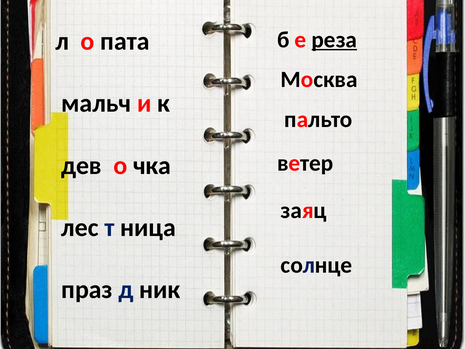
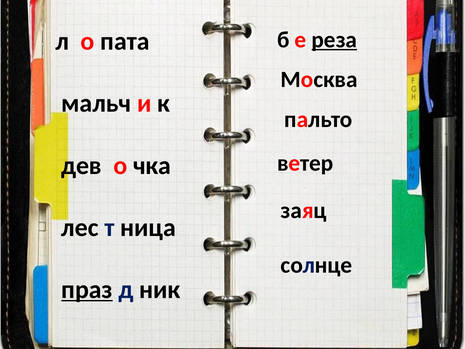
праз underline: none -> present (87, 289)
